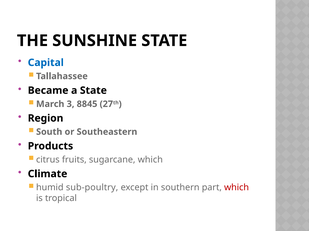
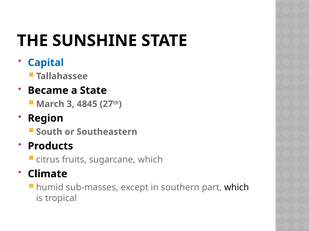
8845: 8845 -> 4845 (87, 104)
sub-poultry: sub-poultry -> sub-masses (92, 188)
which colour: red -> black (237, 188)
